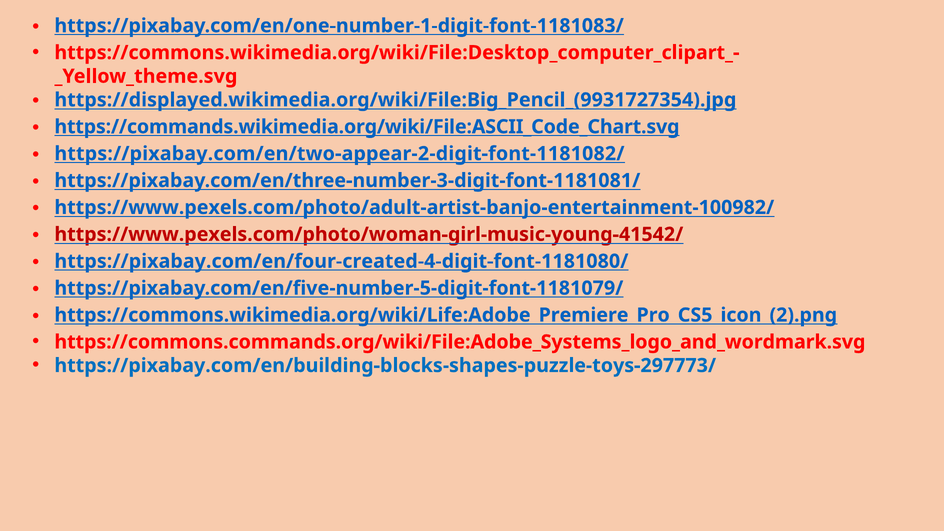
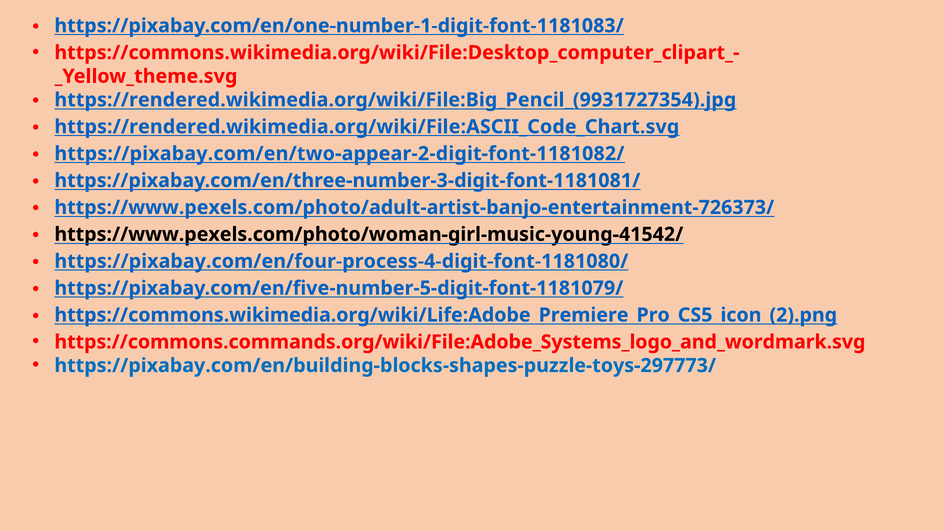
https://displayed.wikimedia.org/wiki/File:Big_Pencil_(9931727354).jpg: https://displayed.wikimedia.org/wiki/File:Big_Pencil_(9931727354).jpg -> https://rendered.wikimedia.org/wiki/File:Big_Pencil_(9931727354).jpg (395, 100)
https://commands.wikimedia.org/wiki/File:ASCII_Code_Chart.svg: https://commands.wikimedia.org/wiki/File:ASCII_Code_Chart.svg -> https://rendered.wikimedia.org/wiki/File:ASCII_Code_Chart.svg (367, 127)
https://www.pexels.com/photo/adult-artist-banjo-entertainment-100982/: https://www.pexels.com/photo/adult-artist-banjo-entertainment-100982/ -> https://www.pexels.com/photo/adult-artist-banjo-entertainment-726373/ (414, 207)
https://www.pexels.com/photo/woman-girl-music-young-41542/ colour: red -> black (369, 234)
https://pixabay.com/en/four-created-4-digit-font-1181080/: https://pixabay.com/en/four-created-4-digit-font-1181080/ -> https://pixabay.com/en/four-process-4-digit-font-1181080/ (341, 261)
